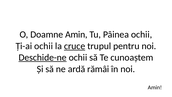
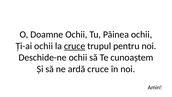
Doamne Amin: Amin -> Ochii (76, 34)
Deschide-ne underline: present -> none (43, 57)
ardă rămâi: rămâi -> cruce (98, 69)
